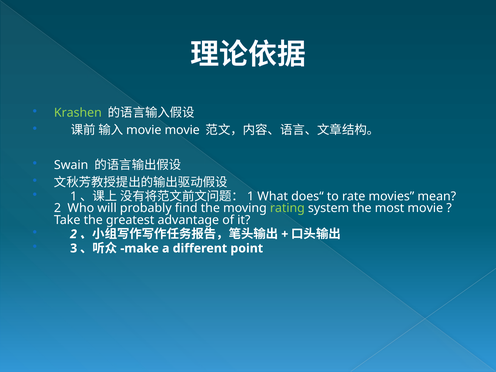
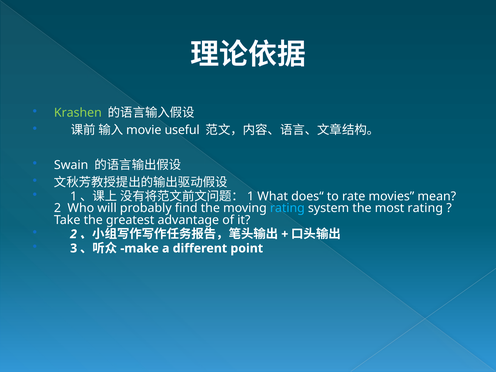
movie: movie -> useful (182, 130)
rating colour: light green -> light blue (287, 208)
most movie: movie -> rating (425, 208)
